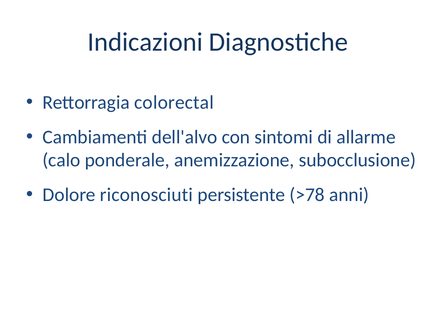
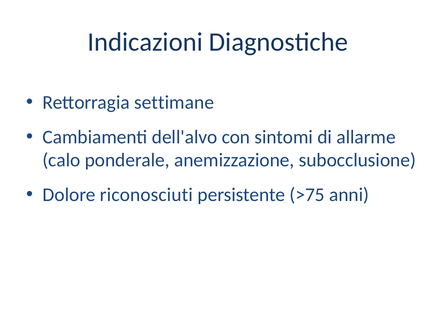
colorectal: colorectal -> settimane (174, 103)
>78: >78 -> >75 (307, 195)
